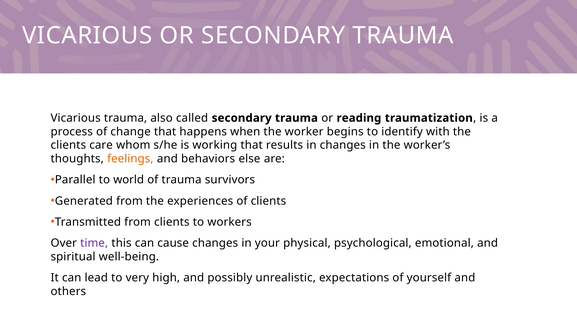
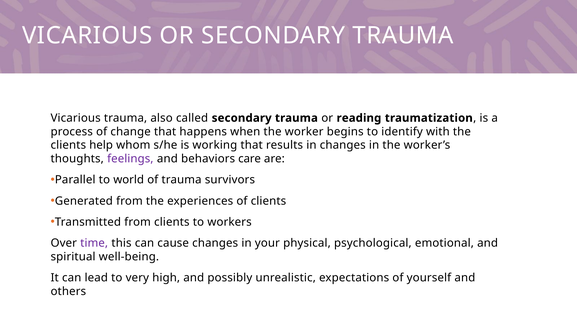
care: care -> help (101, 145)
feelings colour: orange -> purple (130, 158)
else: else -> care (250, 158)
